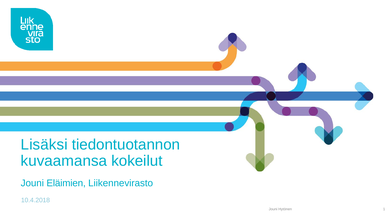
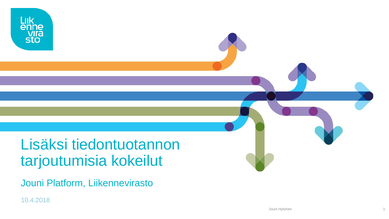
kuvaamansa: kuvaamansa -> tarjoutumisia (64, 161)
Eläimien: Eläimien -> Platform (66, 183)
